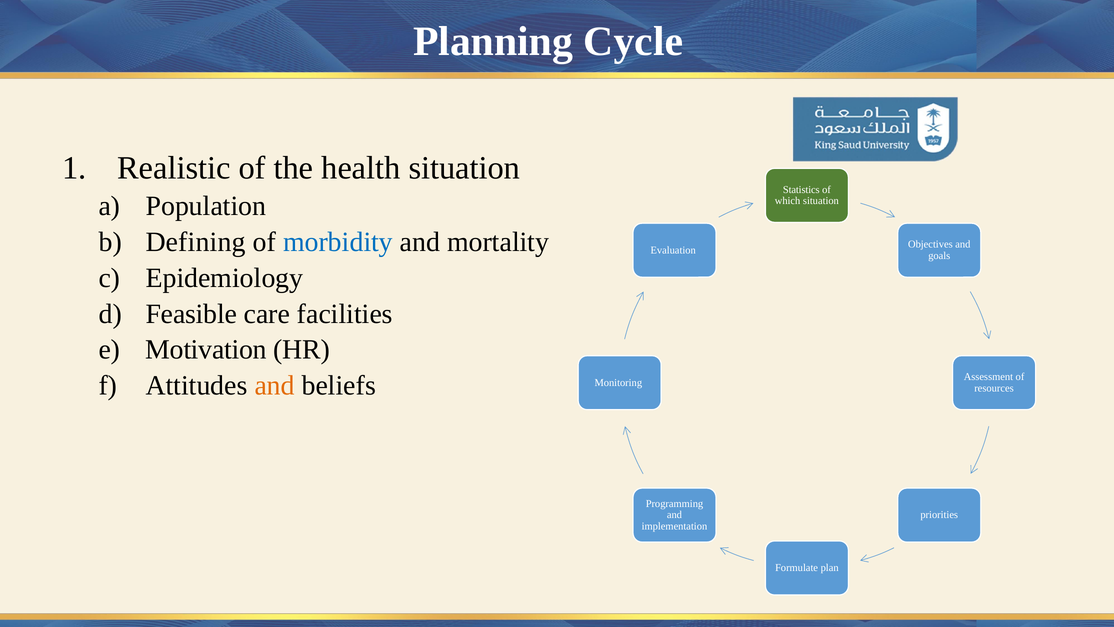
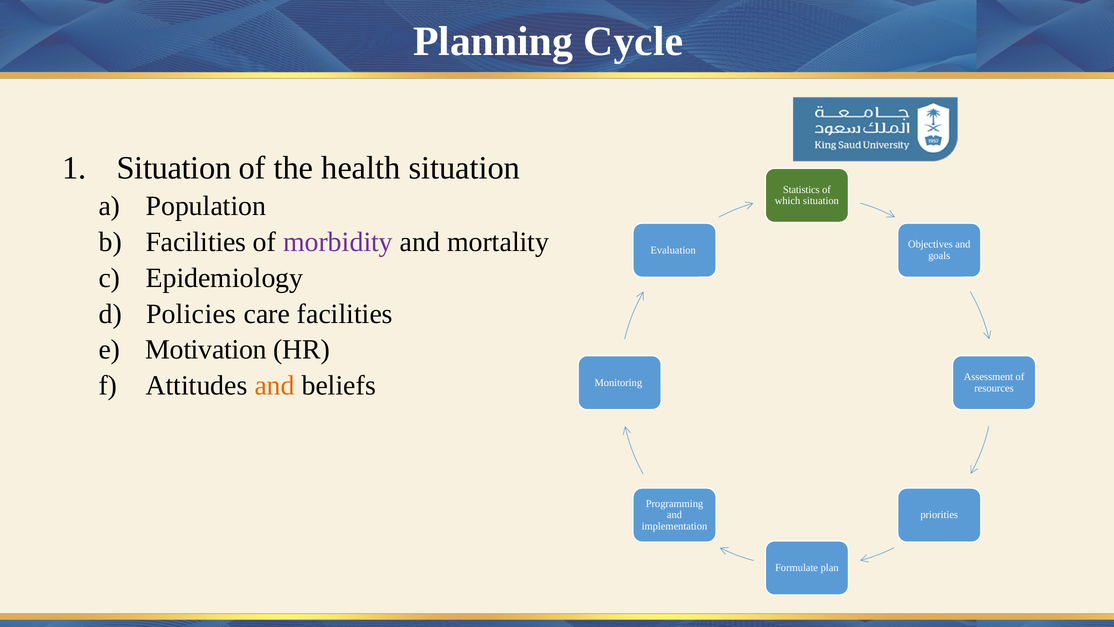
Realistic: Realistic -> Situation (174, 168)
Defining: Defining -> Facilities (196, 242)
morbidity colour: blue -> purple (338, 242)
Feasible: Feasible -> Policies (191, 314)
